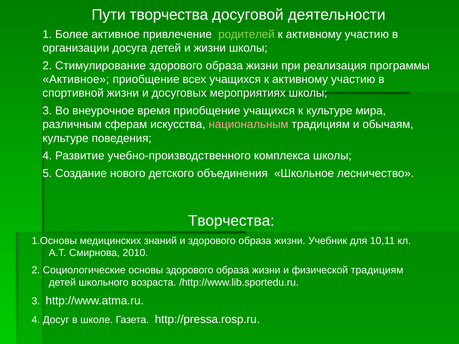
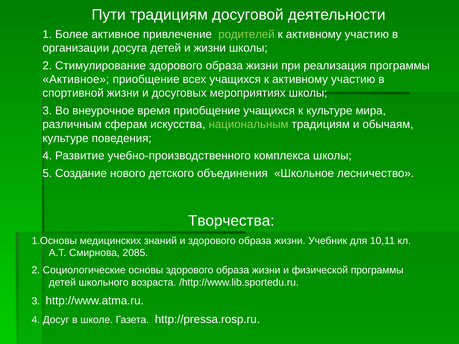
Пути творчества: творчества -> традициям (169, 15)
национальным colour: pink -> light green (249, 125)
2010: 2010 -> 2085 (135, 253)
физической традициям: традициям -> программы (377, 270)
